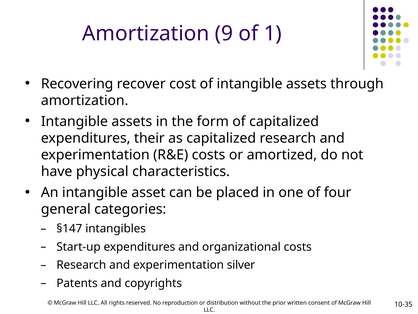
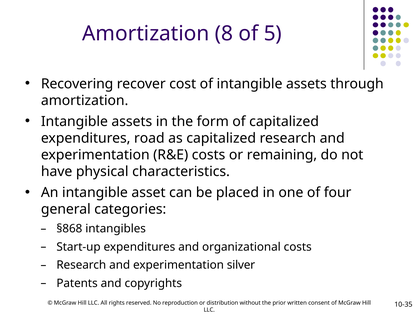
9: 9 -> 8 (224, 34)
1: 1 -> 5 (273, 34)
their: their -> road (149, 138)
amortized: amortized -> remaining (282, 155)
§147: §147 -> §868 (69, 228)
